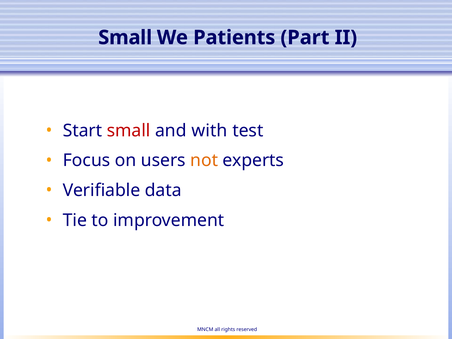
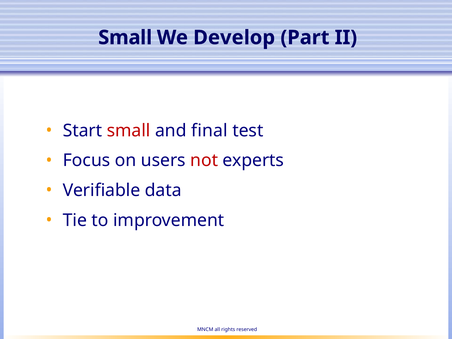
Patients: Patients -> Develop (234, 38)
with: with -> final (209, 131)
not colour: orange -> red (204, 160)
